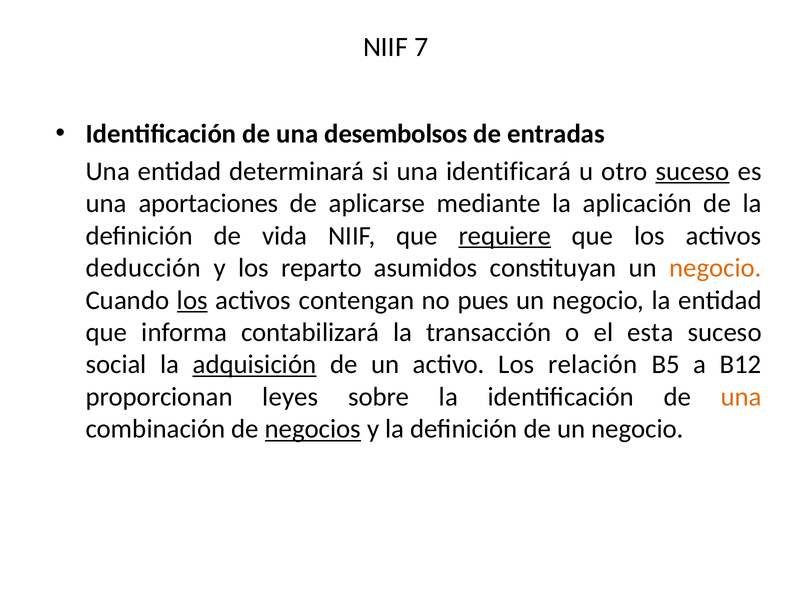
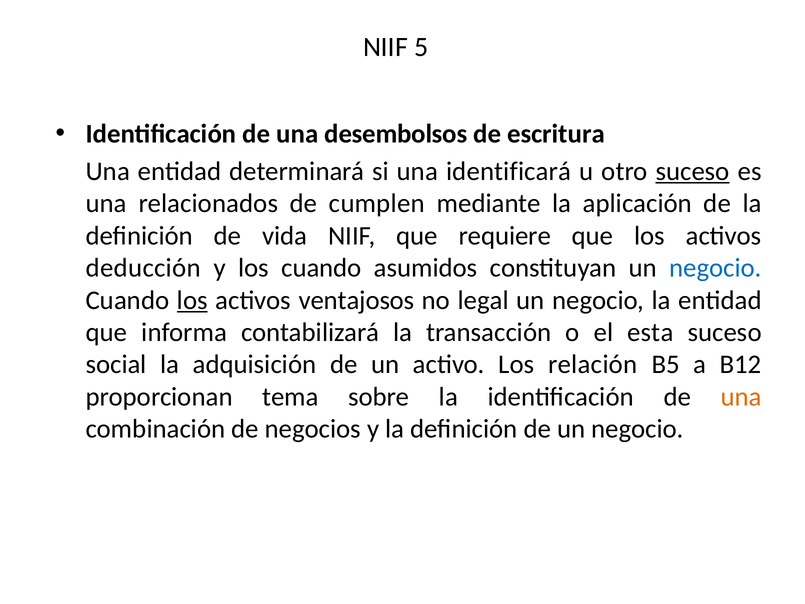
7: 7 -> 5 (421, 47)
entradas: entradas -> escritura (556, 134)
aportaciones: aportaciones -> relacionados (208, 203)
aplicarse: aplicarse -> cumplen (377, 203)
requiere underline: present -> none (505, 236)
los reparto: reparto -> cuando (321, 268)
negocio colour: orange -> blue (715, 268)
contengan: contengan -> ventajosos (357, 300)
pues: pues -> legal (483, 300)
adquisición underline: present -> none (255, 364)
leyes: leyes -> tema (291, 397)
negocios underline: present -> none (313, 429)
